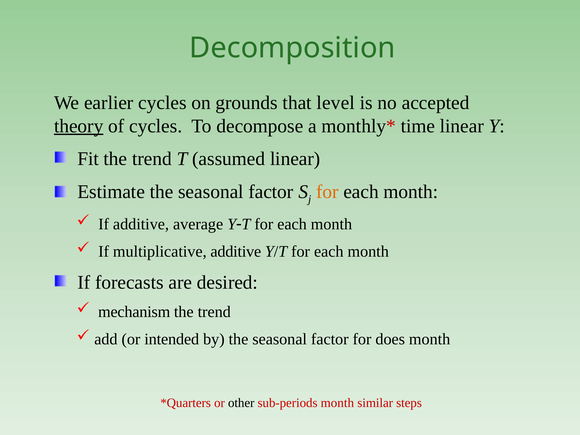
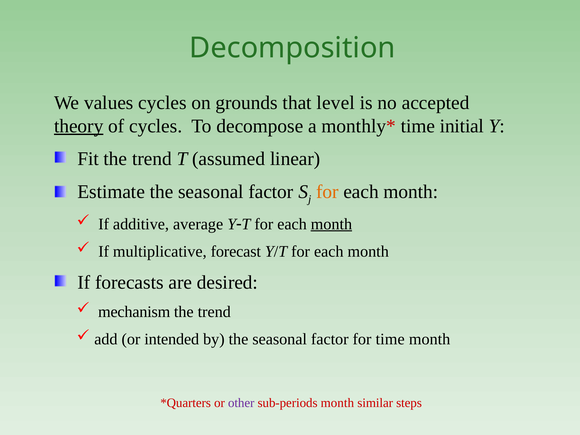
earlier: earlier -> values (109, 103)
time linear: linear -> initial (462, 126)
month underline: none -> present (331, 224)
multiplicative additive: additive -> forecast (236, 251)
for does: does -> time (390, 339)
other colour: black -> purple (241, 403)
